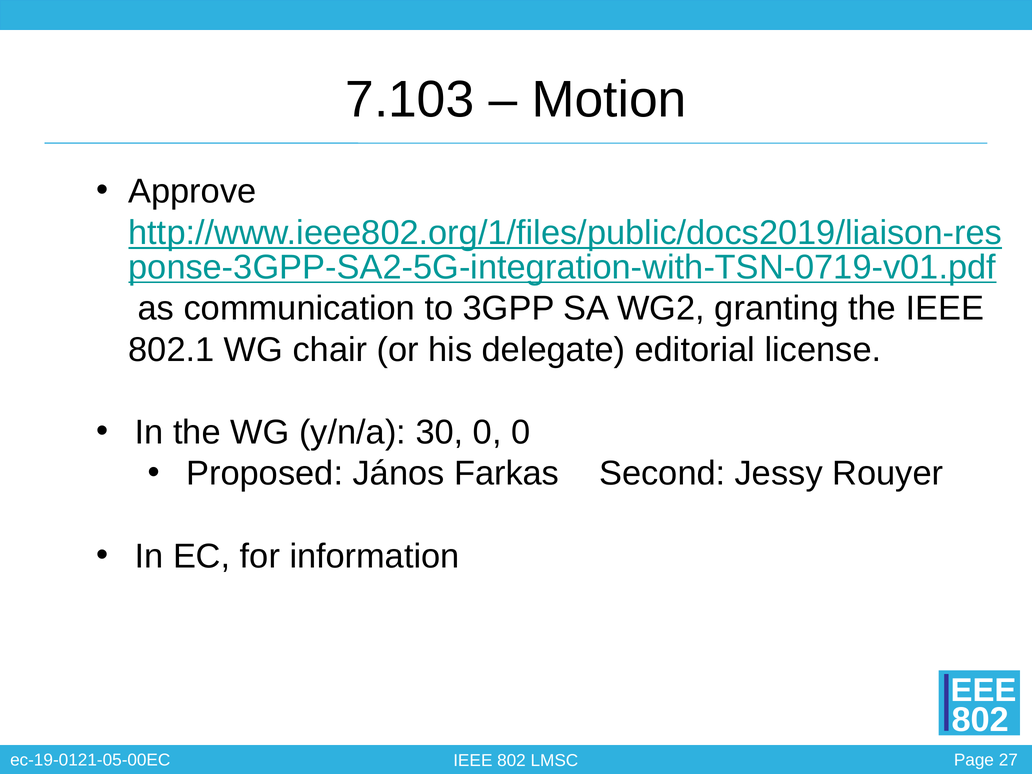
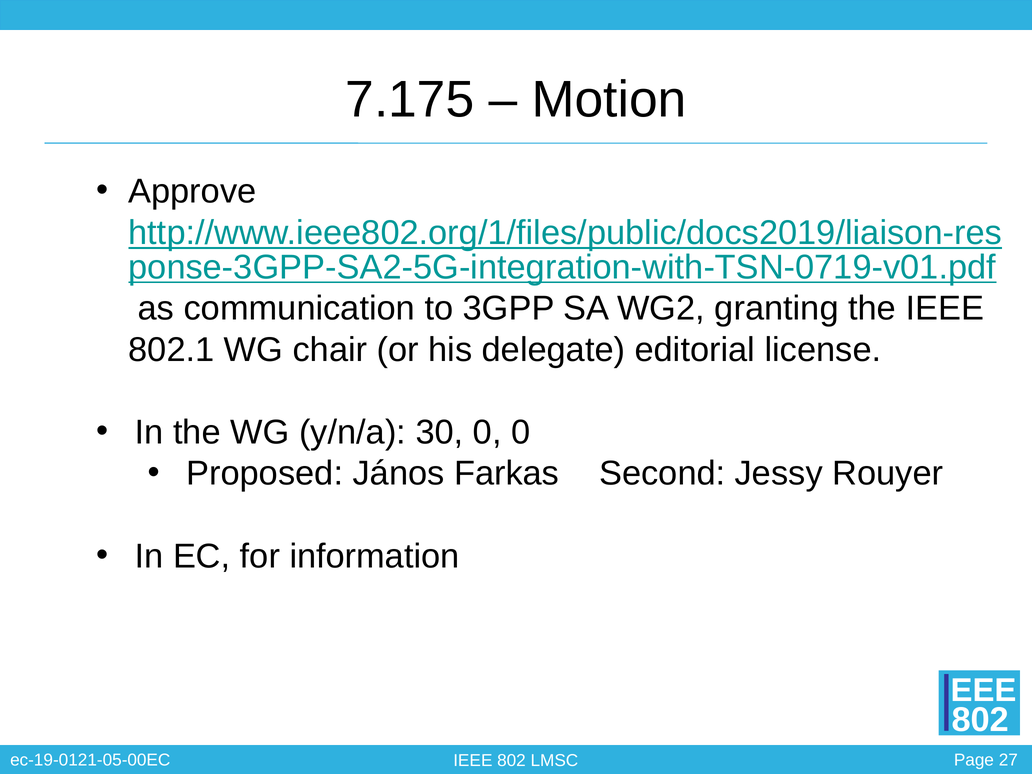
7.103: 7.103 -> 7.175 (410, 100)
